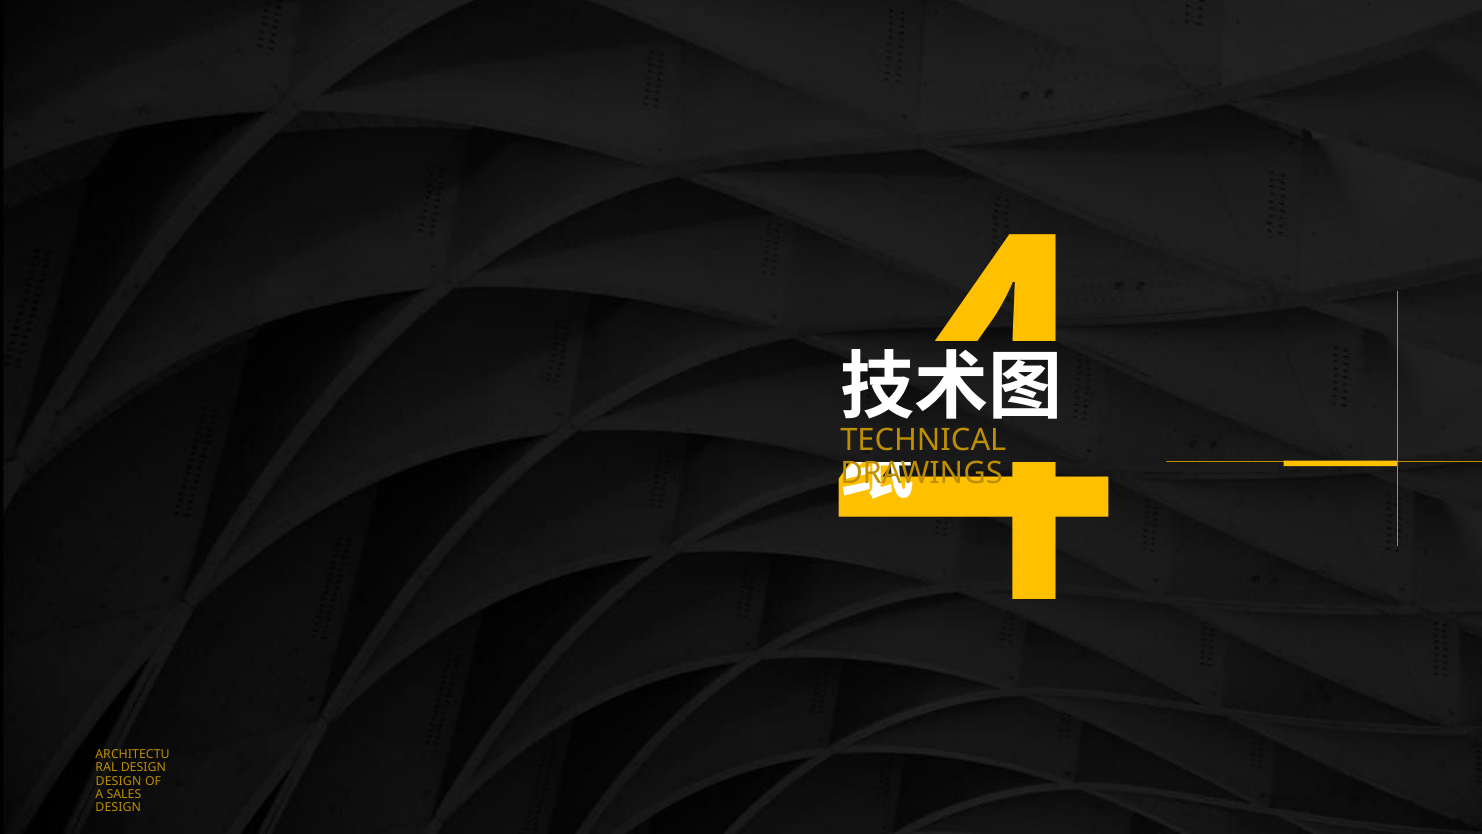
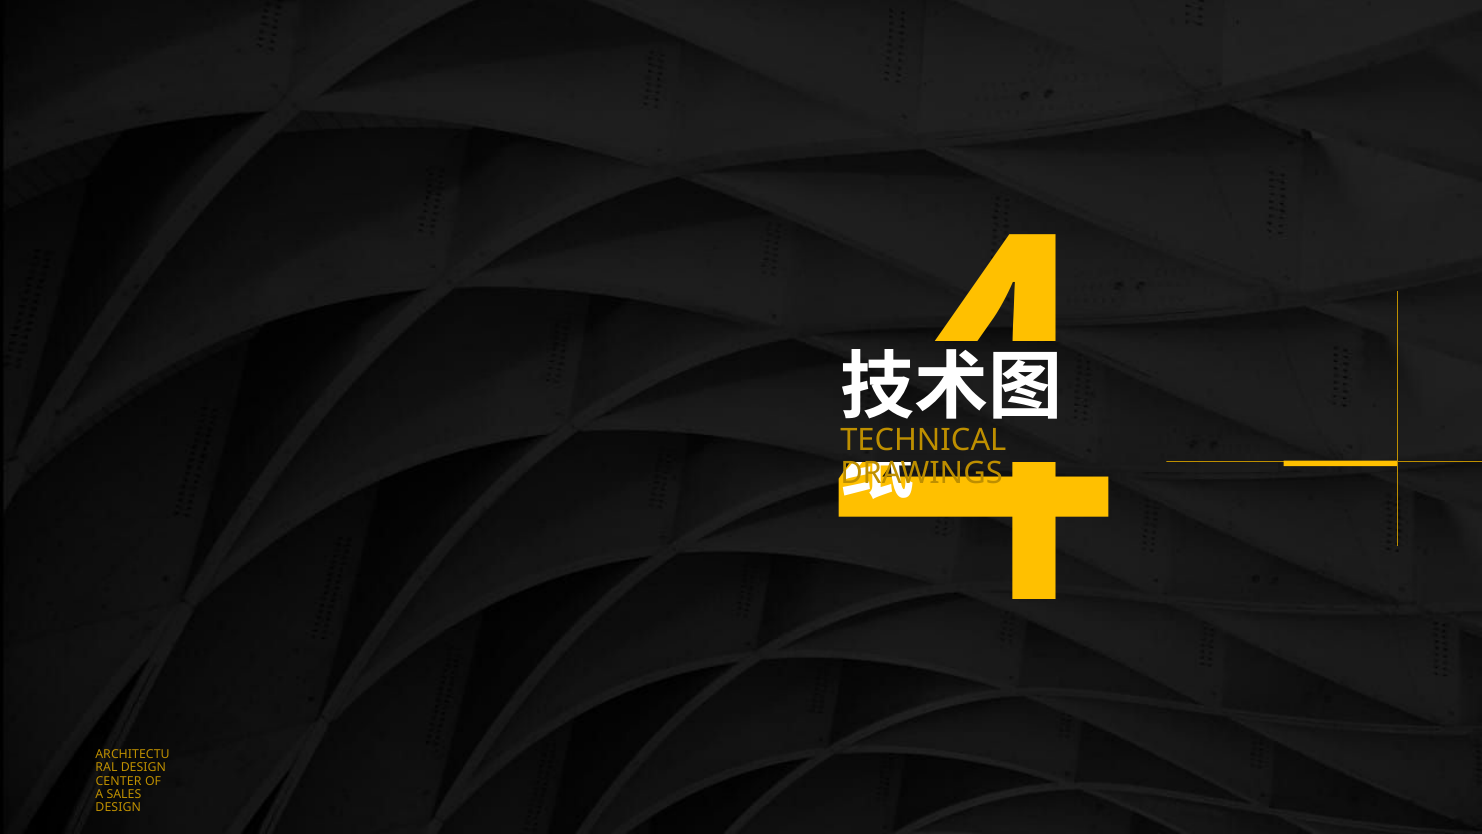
DESIGN: DESIGN -> CENTER (119, 781)
